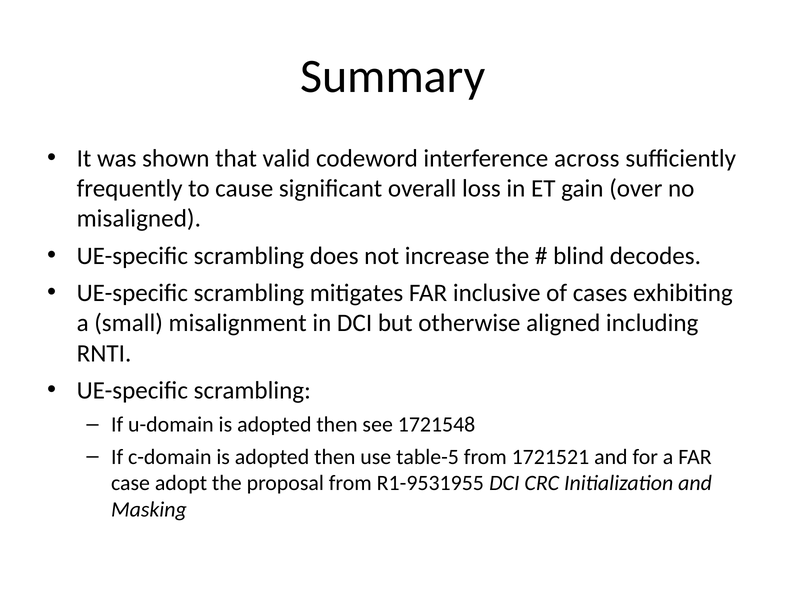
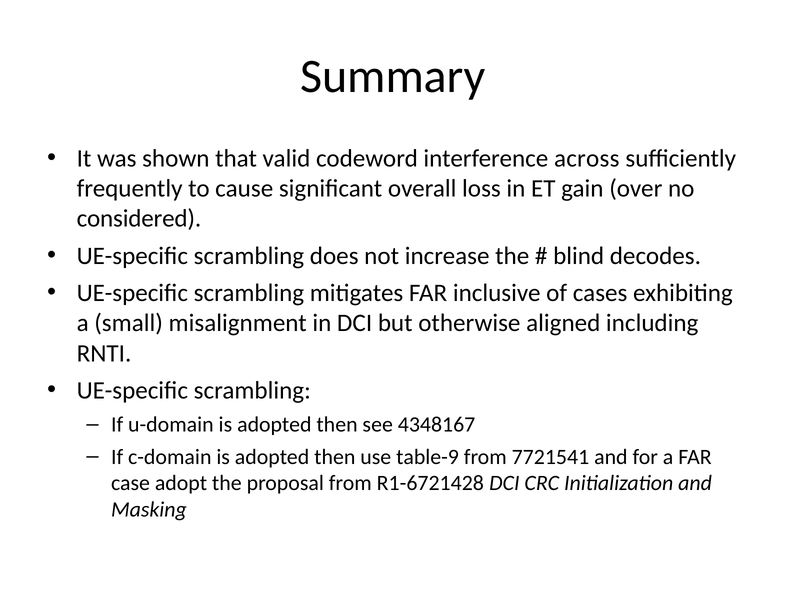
misaligned: misaligned -> considered (139, 219)
1721548: 1721548 -> 4348167 (437, 424)
table-5: table-5 -> table-9 (428, 456)
1721521: 1721521 -> 7721541 (550, 456)
R1-9531955: R1-9531955 -> R1-6721428 (430, 483)
